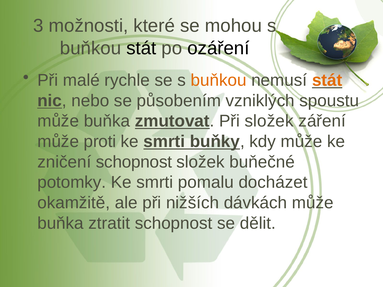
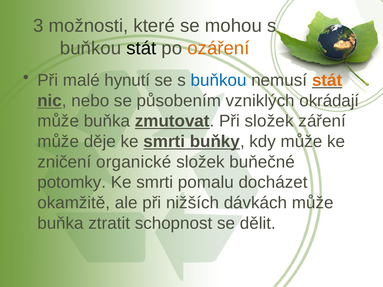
ozáření colour: black -> orange (218, 48)
rychle: rychle -> hynutí (127, 80)
buňkou colour: orange -> blue (219, 80)
spoustu: spoustu -> okrádají (329, 101)
proti: proti -> děje (100, 142)
zničení schopnost: schopnost -> organické (134, 162)
